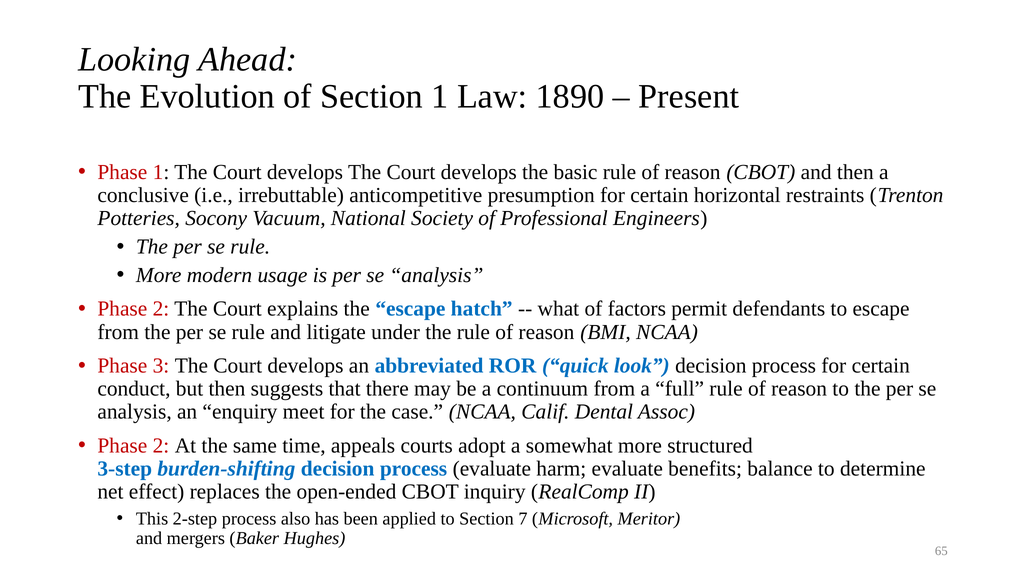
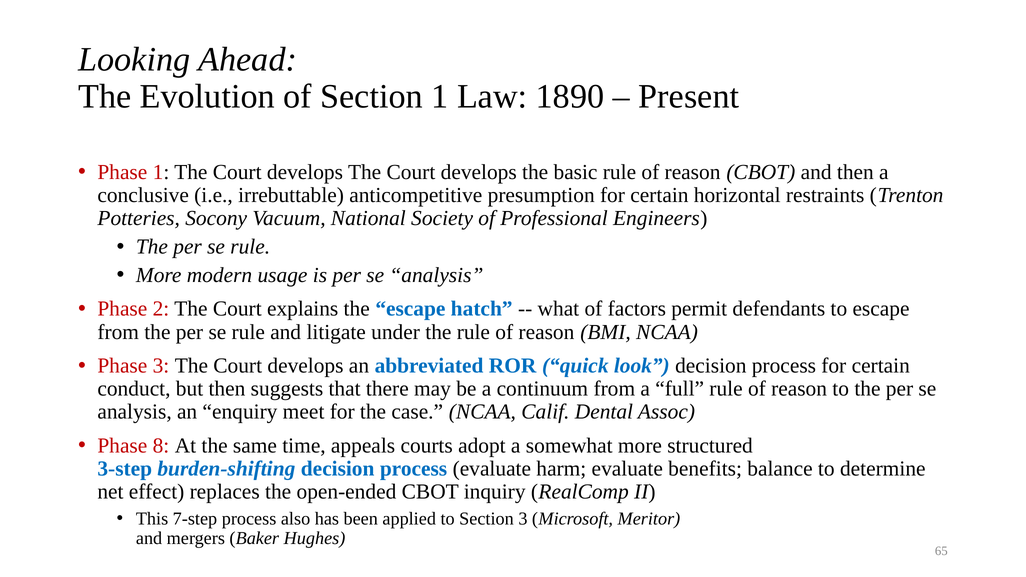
2: 2 -> 8 (161, 446)
2-step: 2-step -> 7-step (195, 519)
Section 7: 7 -> 3 (523, 519)
